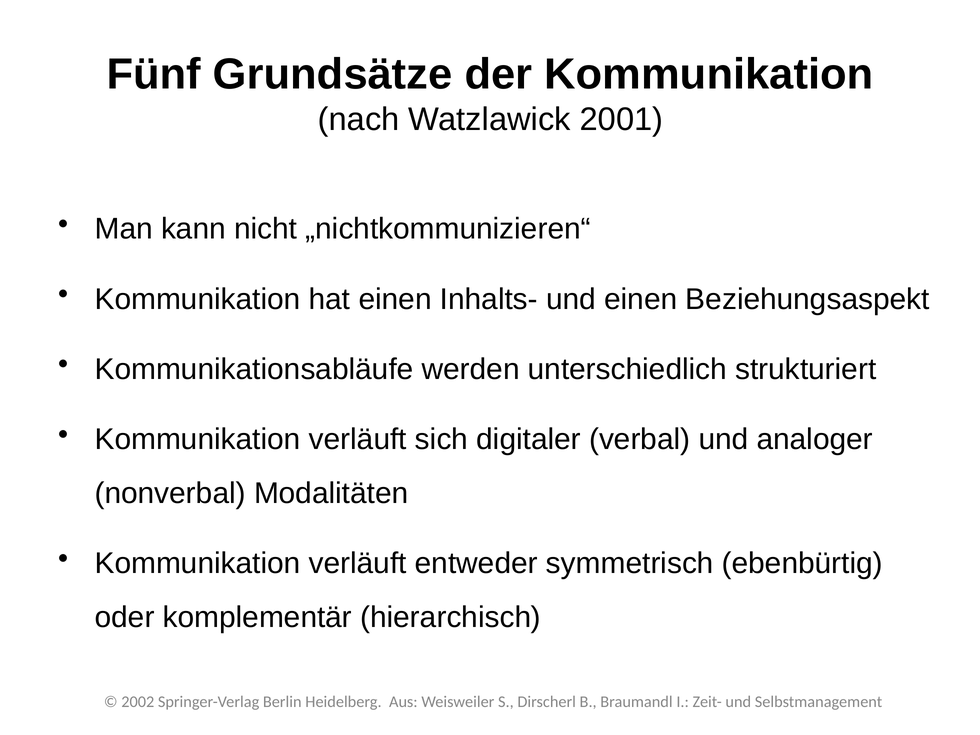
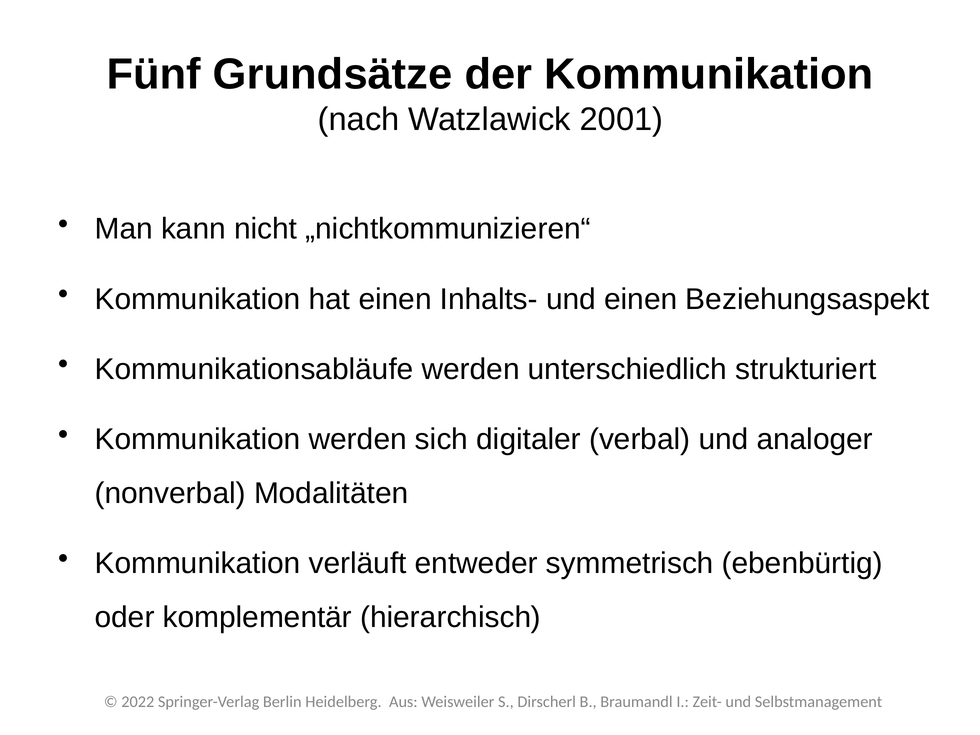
verläuft: verläuft -> werden (358, 440)
2002: 2002 -> 2022 (138, 702)
